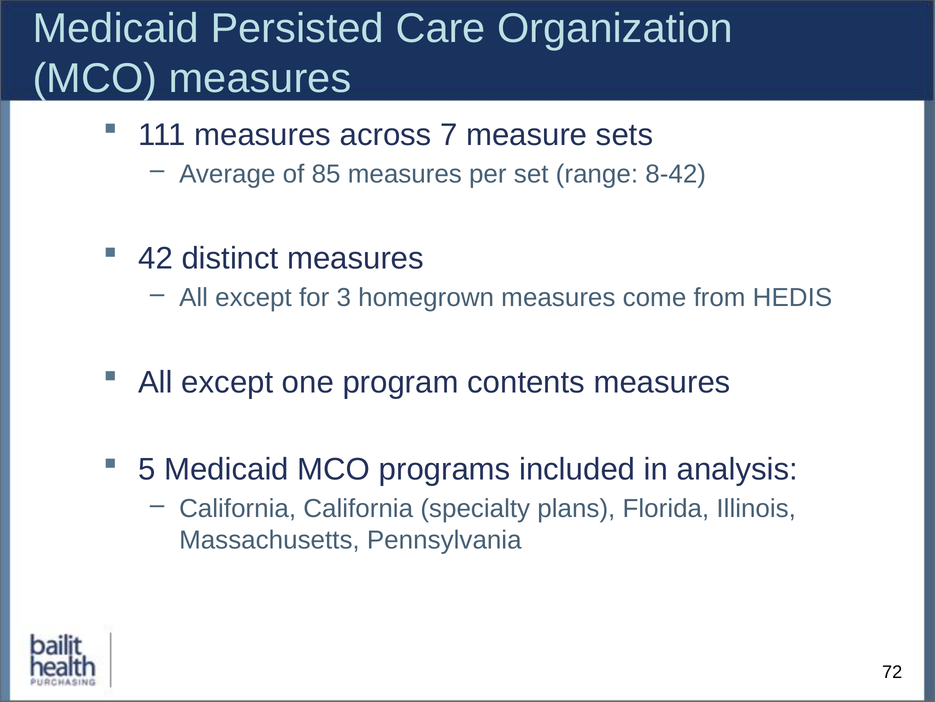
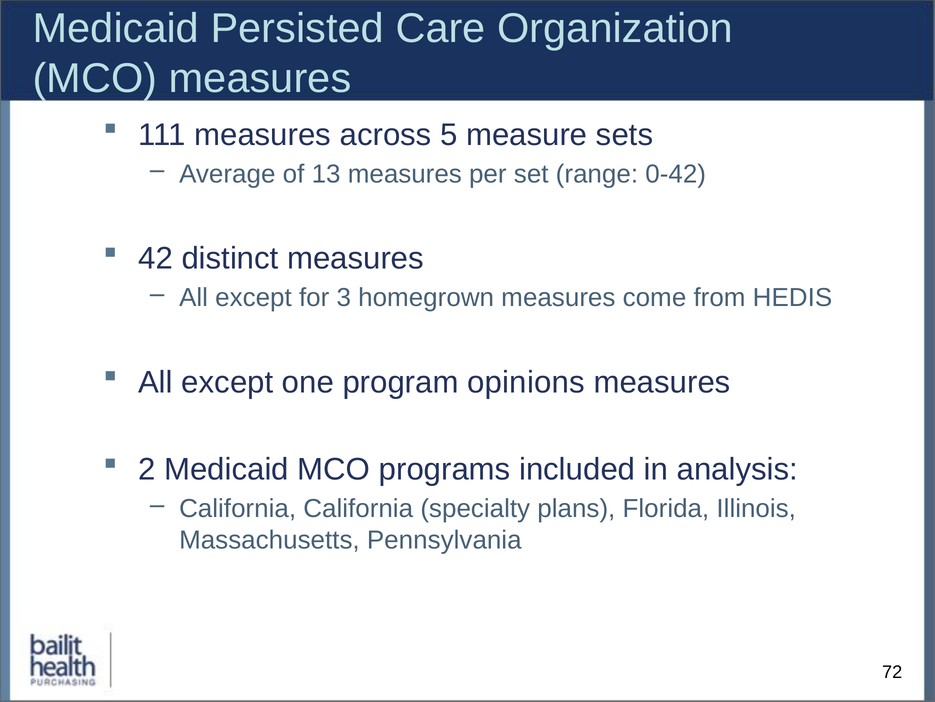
7: 7 -> 5 (449, 135)
85: 85 -> 13 (326, 174)
8-42: 8-42 -> 0-42 (676, 174)
contents: contents -> opinions (526, 382)
5: 5 -> 2 (147, 469)
